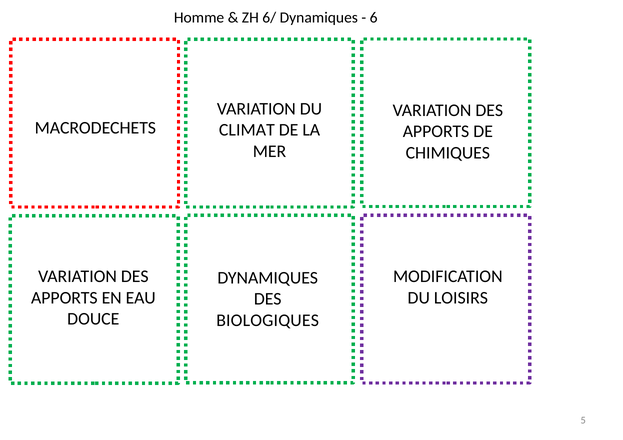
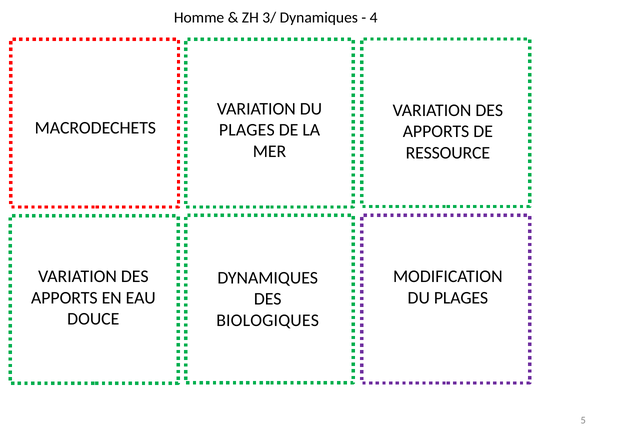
6/: 6/ -> 3/ (269, 18)
6: 6 -> 4 (374, 18)
CLIMAT: CLIMAT -> PLAGES (247, 130)
CHIMIQUES: CHIMIQUES -> RESSOURCE (448, 153)
LOISIRS: LOISIRS -> PLAGES (461, 298)
